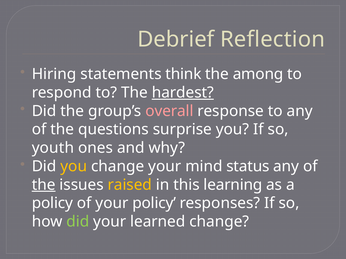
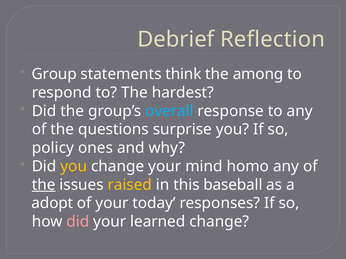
Hiring: Hiring -> Group (54, 74)
hardest underline: present -> none (183, 93)
overall colour: pink -> light blue (169, 111)
youth: youth -> policy (53, 148)
status: status -> homo (248, 167)
learning: learning -> baseball (233, 185)
policy: policy -> adopt (52, 204)
your policy: policy -> today (154, 204)
did colour: light green -> pink (78, 222)
